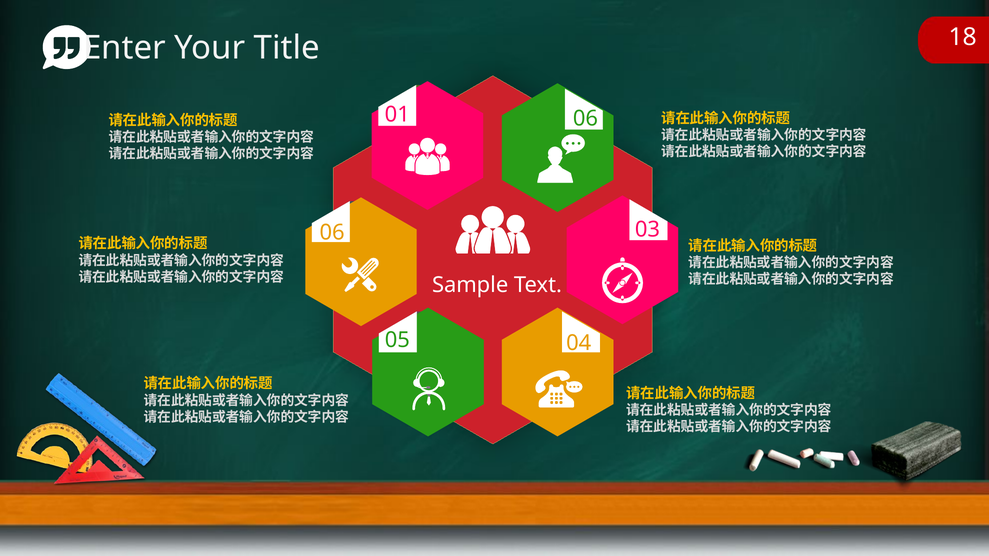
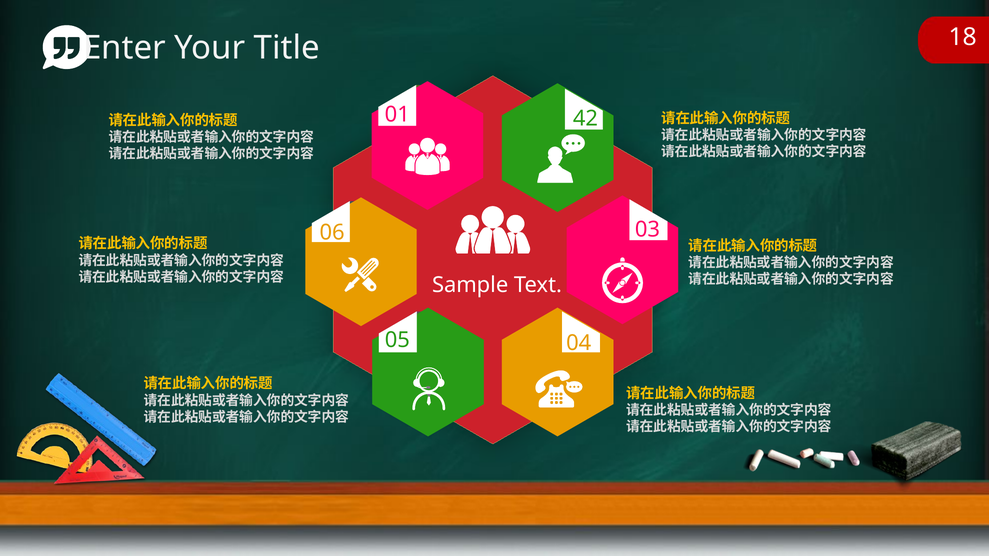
01 06: 06 -> 42 (585, 119)
